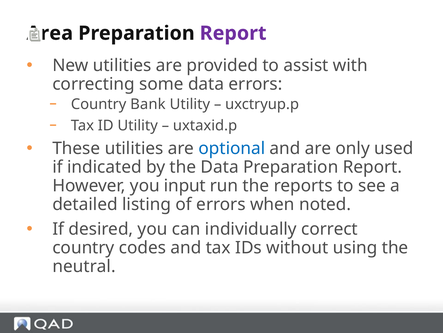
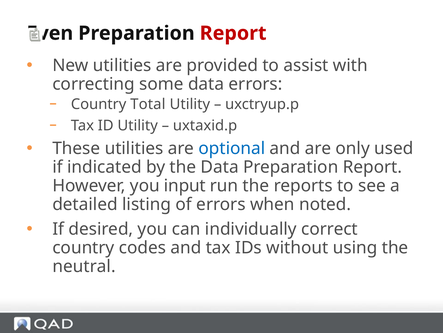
Area: Area -> Even (50, 33)
Report colour: purple -> red (233, 33)
Bank: Bank -> Total (148, 104)
